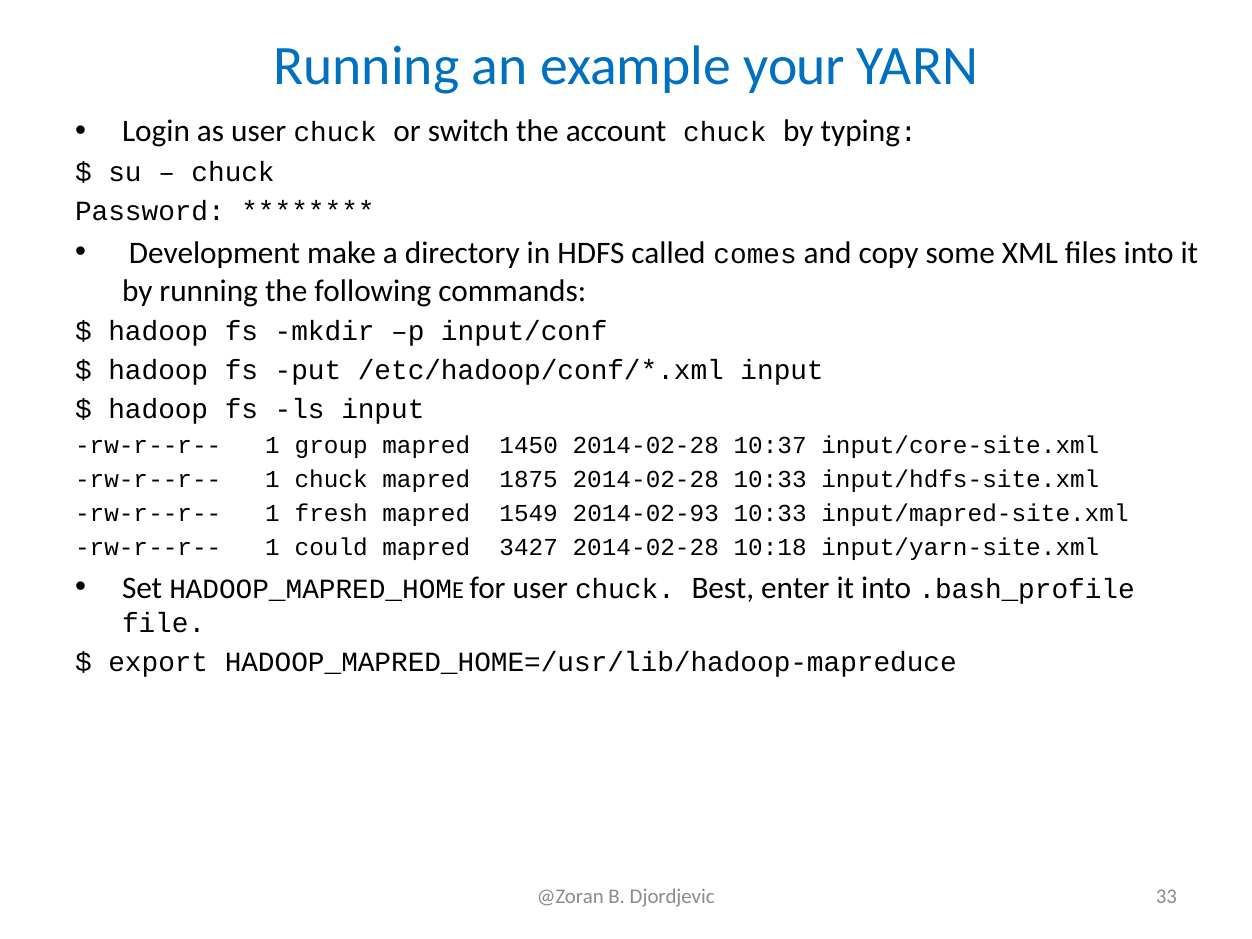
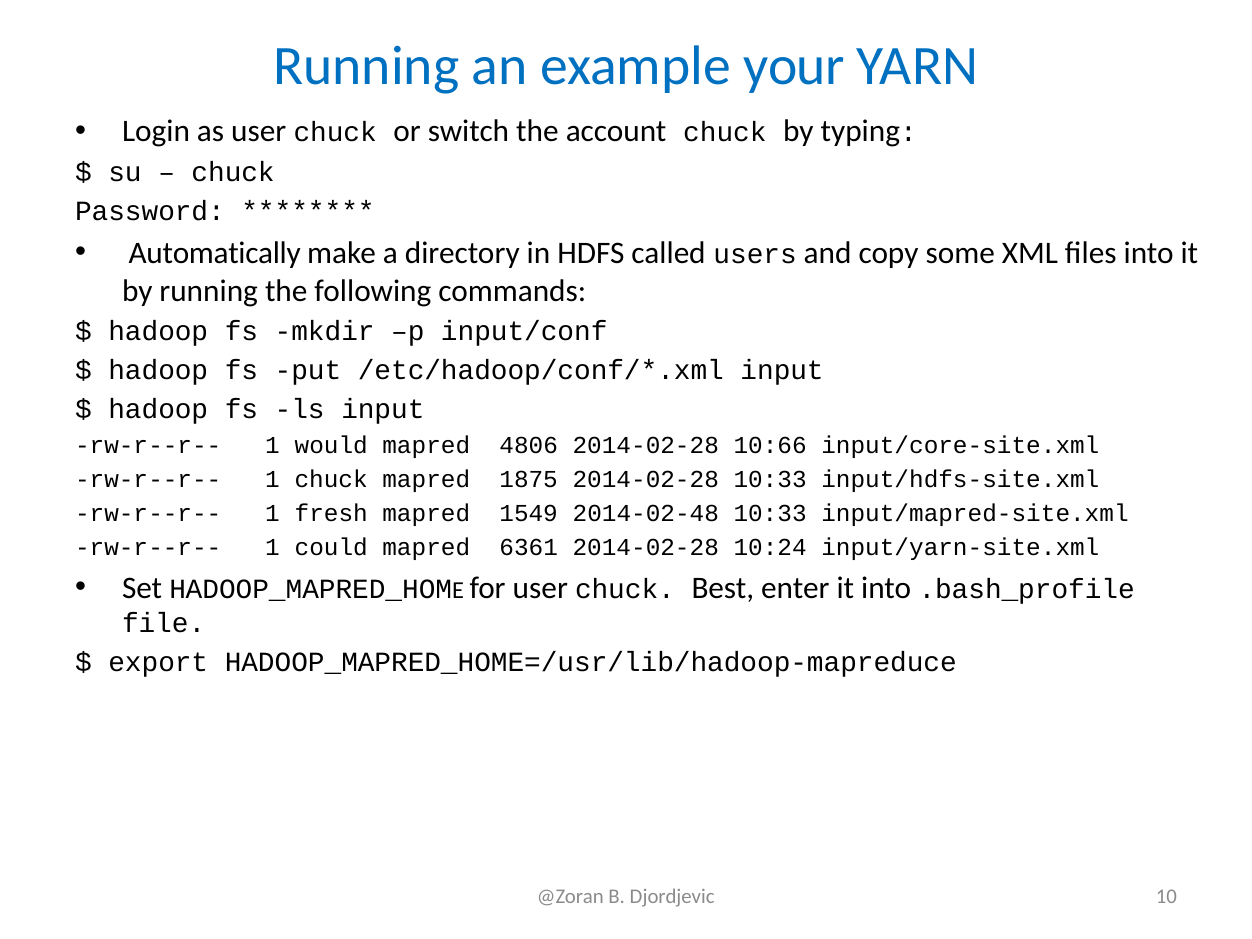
Development: Development -> Automatically (215, 253)
comes: comes -> users (755, 254)
group: group -> would (331, 445)
1450: 1450 -> 4806 (529, 445)
10:37: 10:37 -> 10:66 (770, 445)
2014-02-93: 2014-02-93 -> 2014-02-48 (646, 514)
3427: 3427 -> 6361 (529, 548)
10:18: 10:18 -> 10:24 (770, 548)
33: 33 -> 10 (1166, 897)
